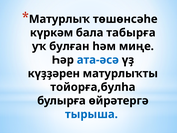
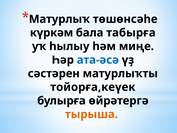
булған: булған -> һылыу (69, 46)
күҙҙәрен: күҙҙәрен -> сәстәрен (54, 73)
тойорға,булһа: тойорға,булһа -> тойорға,кеүек (93, 87)
тырыша colour: blue -> orange (91, 114)
